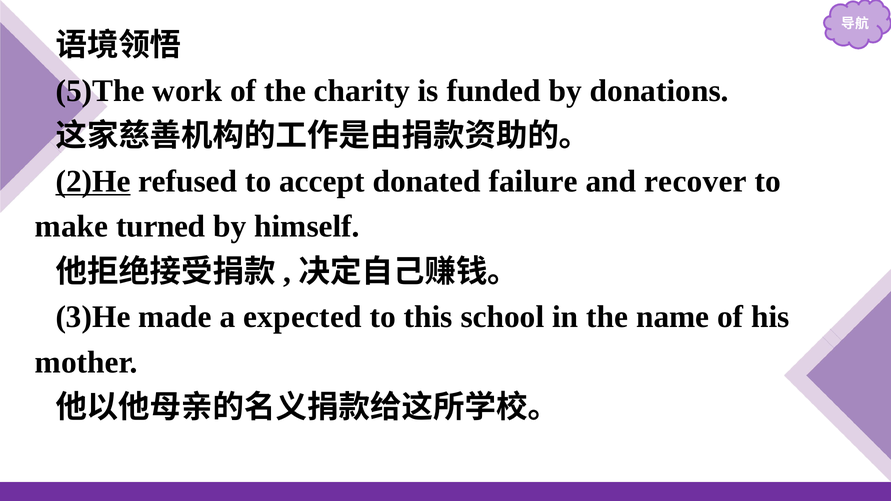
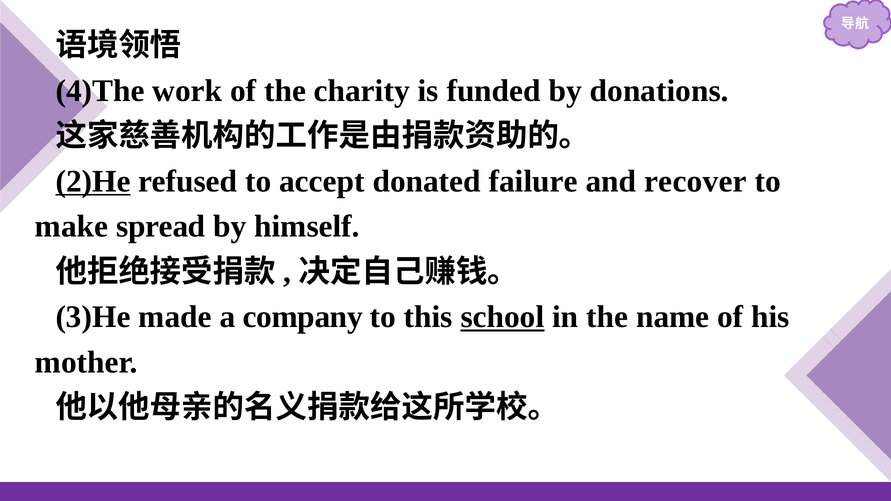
5)The: 5)The -> 4)The (100, 91)
turned: turned -> spread (161, 227)
expected: expected -> company (303, 317)
school underline: none -> present (502, 317)
